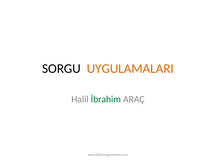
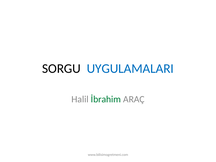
UYGULAMALARI colour: orange -> blue (130, 69)
